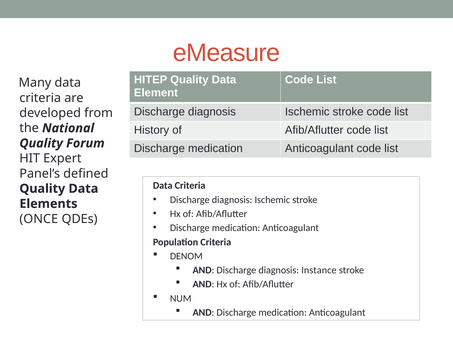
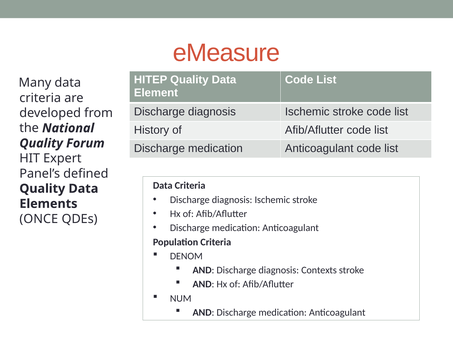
Instance: Instance -> Contexts (319, 270)
